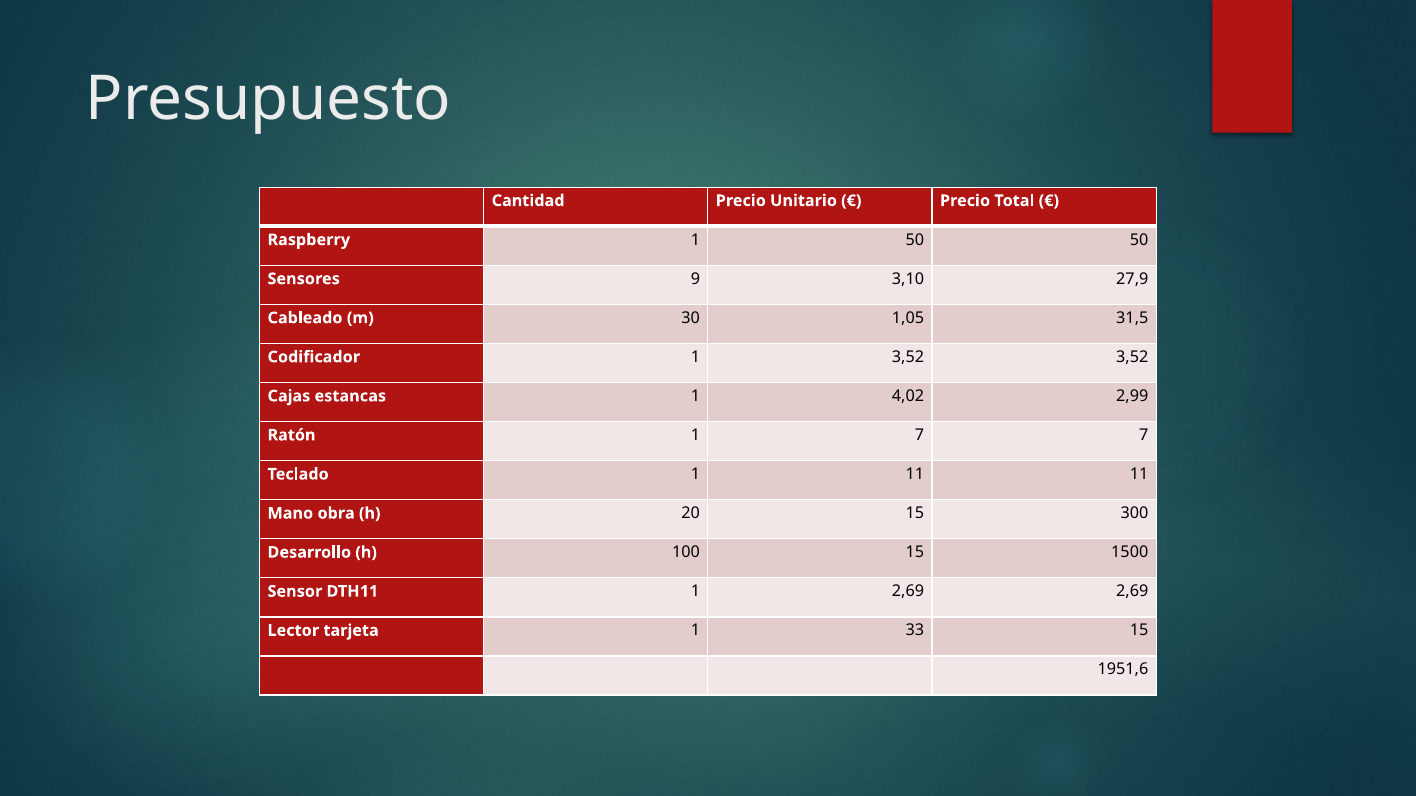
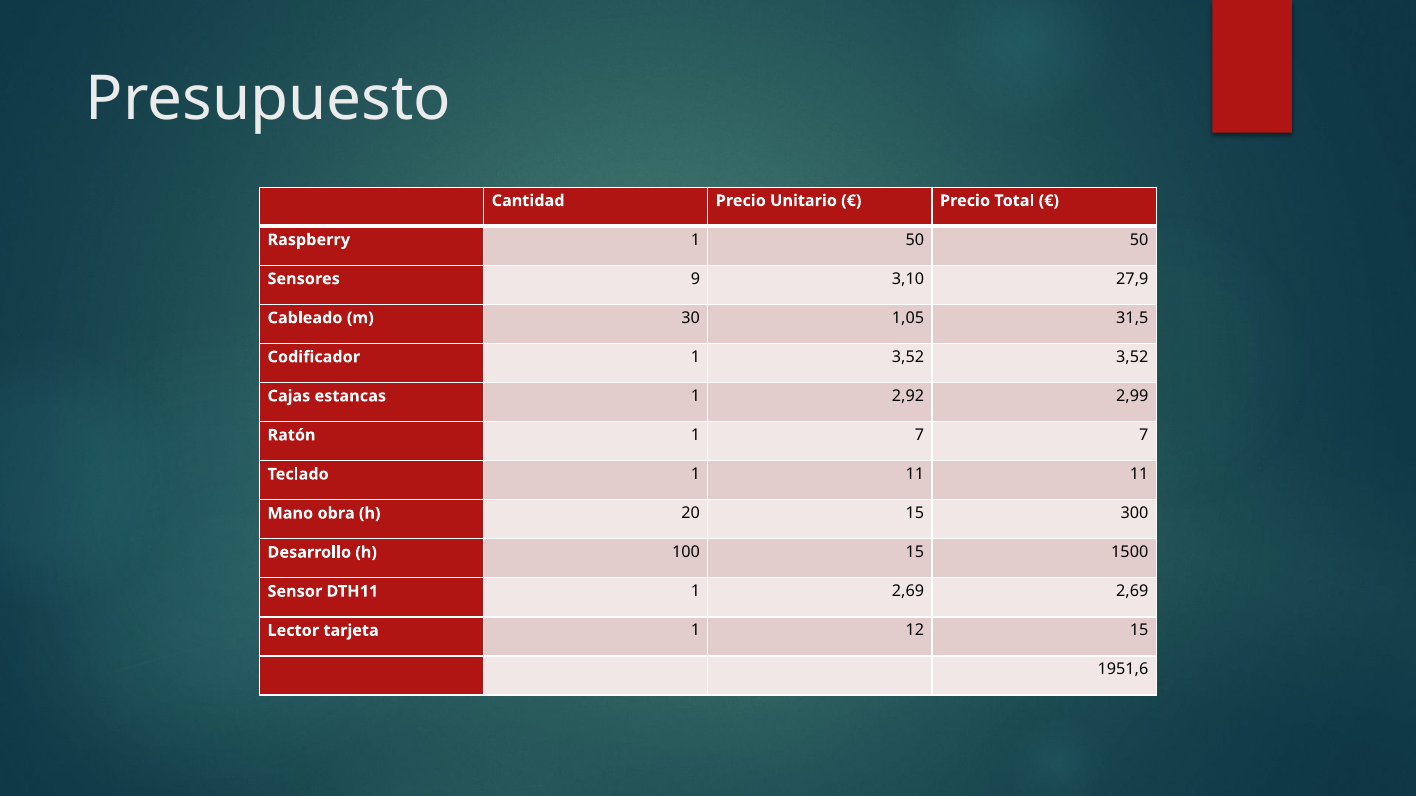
4,02: 4,02 -> 2,92 (908, 396)
33: 33 -> 12 (915, 631)
